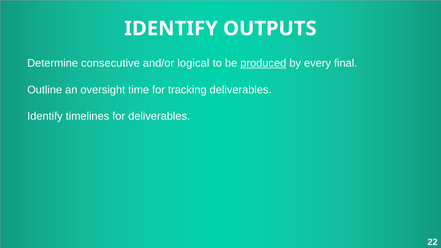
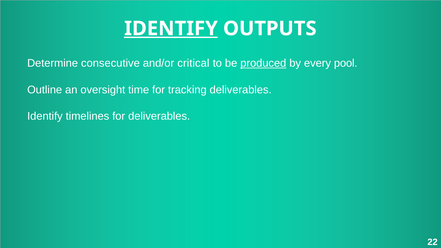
IDENTIFY underline: none -> present (171, 29)
logical: logical -> critical (193, 63)
final: final -> pool (346, 63)
